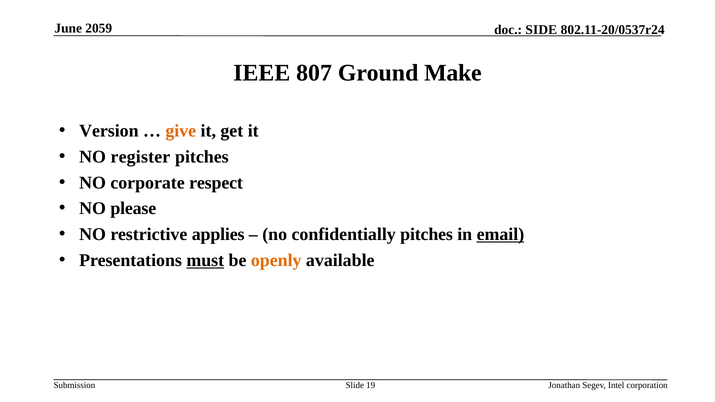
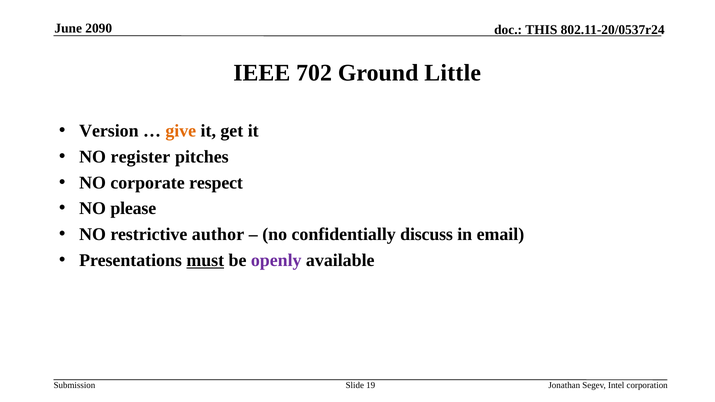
2059: 2059 -> 2090 (99, 28)
SIDE: SIDE -> THIS (541, 30)
807: 807 -> 702 (314, 73)
Make: Make -> Little (453, 73)
applies: applies -> author (218, 235)
confidentially pitches: pitches -> discuss (427, 235)
email underline: present -> none (500, 235)
openly colour: orange -> purple (276, 260)
